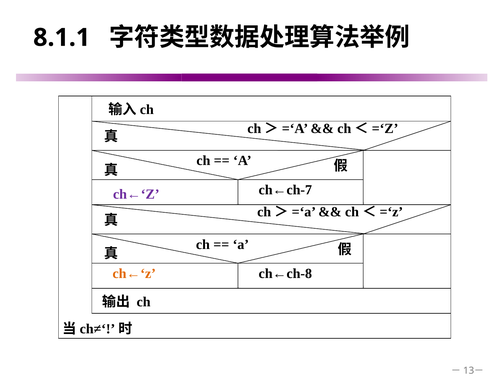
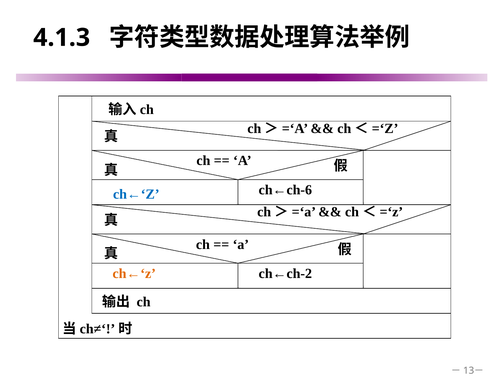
8.1.1: 8.1.1 -> 4.1.3 (62, 38)
ch←ch-7: ch←ch-7 -> ch←ch-6 (285, 190)
ch←‘Z colour: purple -> blue (136, 194)
ch←ch-8: ch←ch-8 -> ch←ch-2 (285, 273)
